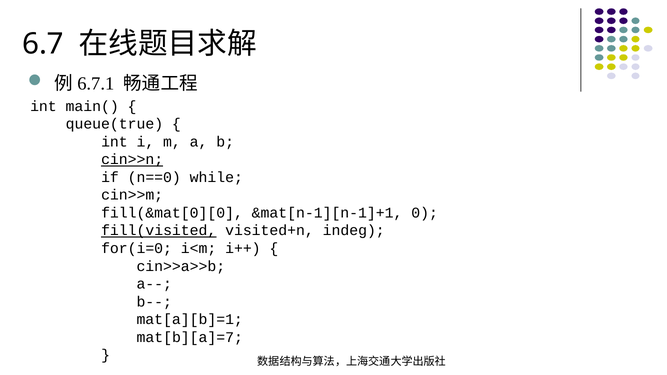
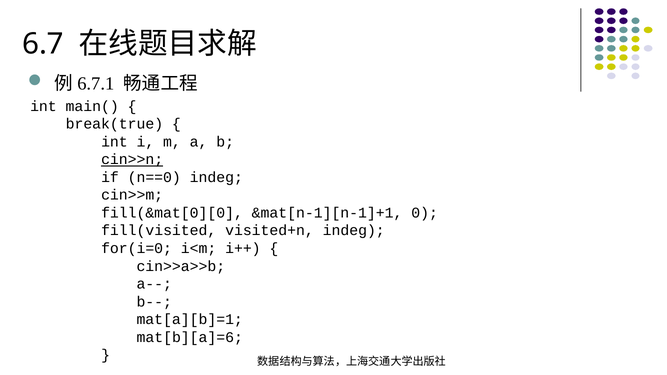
queue(true: queue(true -> break(true (114, 124)
n==0 while: while -> indeg (216, 177)
fill(visited underline: present -> none (159, 231)
mat[b][a]=7: mat[b][a]=7 -> mat[b][a]=6 (190, 337)
